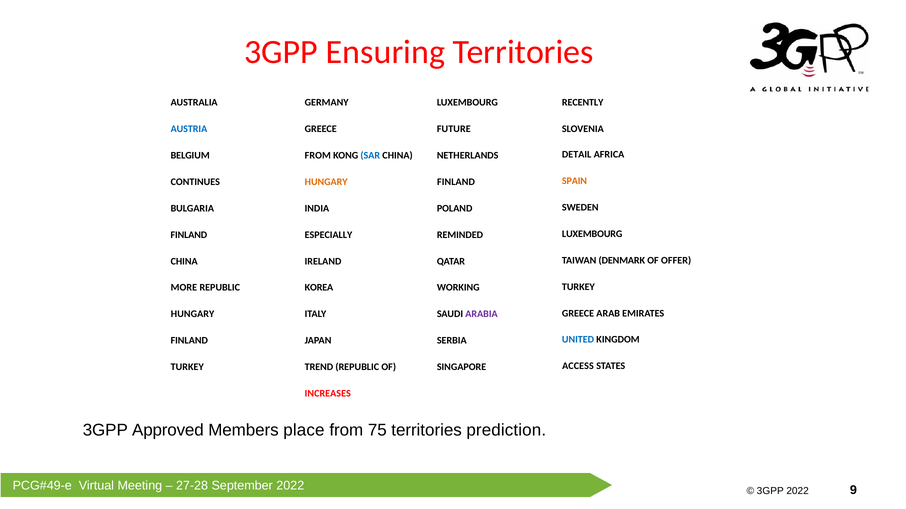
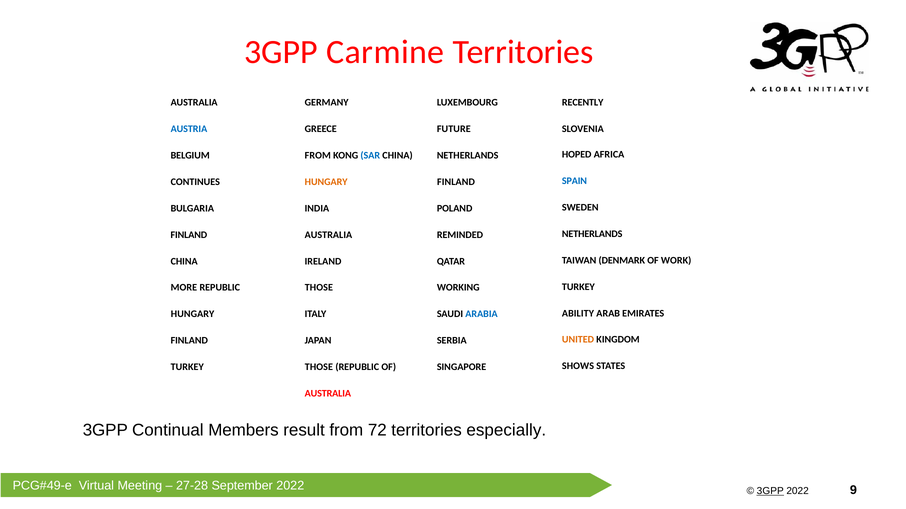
Ensuring: Ensuring -> Carmine (385, 52)
DETAIL: DETAIL -> HOPED (577, 155)
SPAIN colour: orange -> blue (574, 181)
LUXEMBOURG: LUXEMBOURG -> NETHERLANDS (592, 234)
ESPECIALLY: ESPECIALLY -> AUSTRALIA (328, 235)
OFFER: OFFER -> WORK (676, 261)
KOREA: KOREA -> THOSE (319, 288)
GREECE: GREECE -> ABILITY (578, 314)
ARABIA colour: purple -> blue (482, 314)
UNITED colour: blue -> orange (578, 340)
ACCESS: ACCESS -> SHOWS (578, 367)
TREND: TREND -> THOSE (319, 367)
INCREASES: INCREASES -> AUSTRALIA (328, 394)
Approved: Approved -> Continual (168, 431)
place: place -> result (304, 431)
75: 75 -> 72 (377, 431)
prediction: prediction -> especially (506, 431)
3GPP underline: none -> present (770, 491)
